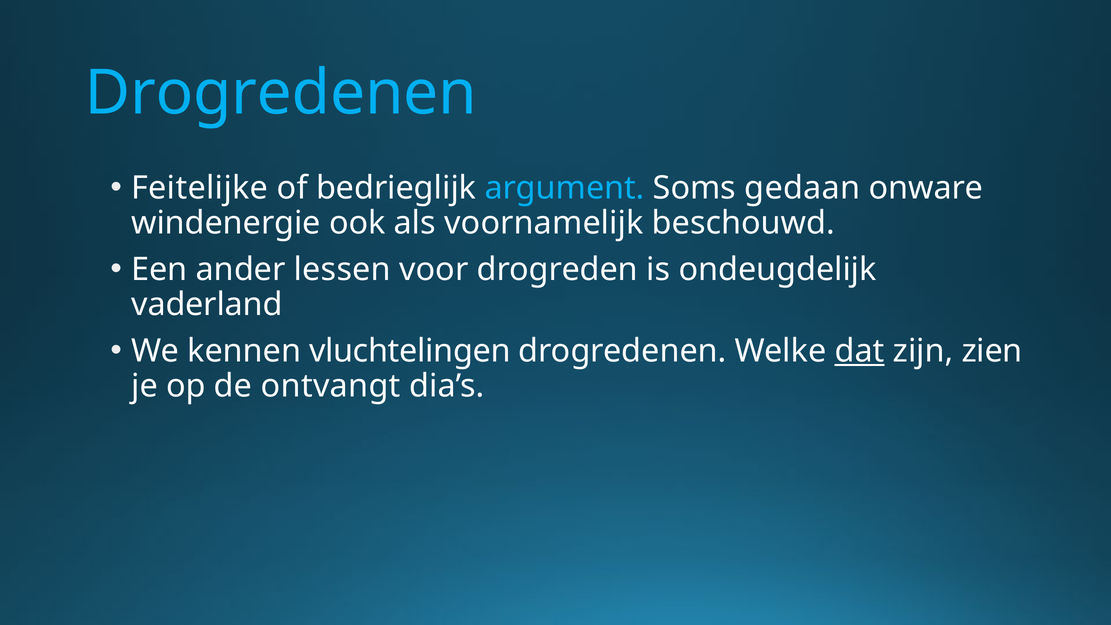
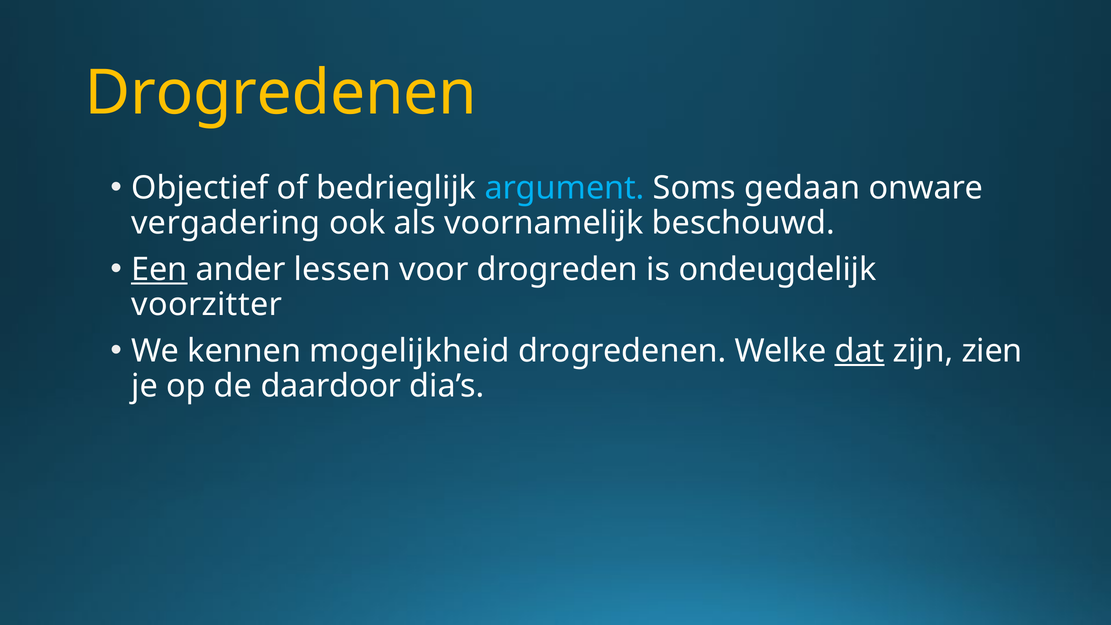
Drogredenen colour: light blue -> yellow (281, 93)
Feitelijke: Feitelijke -> Objectief (200, 188)
windenergie: windenergie -> vergadering (226, 223)
Een underline: none -> present (159, 269)
vaderland: vaderland -> voorzitter (207, 304)
vluchtelingen: vluchtelingen -> mogelijkheid (410, 351)
ontvangt: ontvangt -> daardoor (331, 386)
